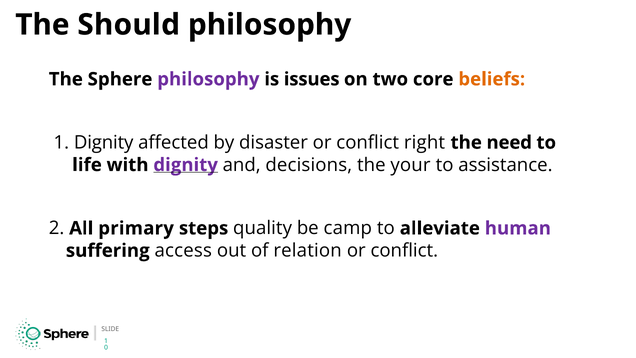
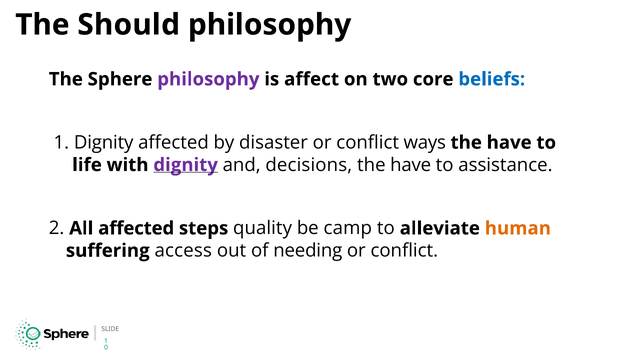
issues: issues -> affect (312, 79)
beliefs colour: orange -> blue (492, 79)
right: right -> ways (425, 142)
need: need -> have (509, 142)
your: your -> have (411, 165)
All primary: primary -> affected (136, 228)
human colour: purple -> orange (518, 228)
relation: relation -> needing (308, 250)
